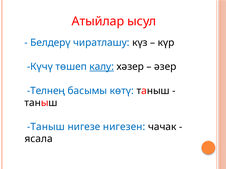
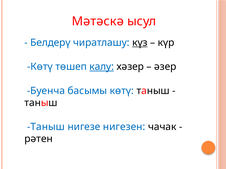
Атыйлар: Атыйлар -> Мәтәскә (98, 21)
күз underline: none -> present (140, 43)
Күчү: Күчү -> Көтү (40, 67)
Телнең: Телнең -> Буенча (46, 91)
ясала: ясала -> рәтен (39, 139)
